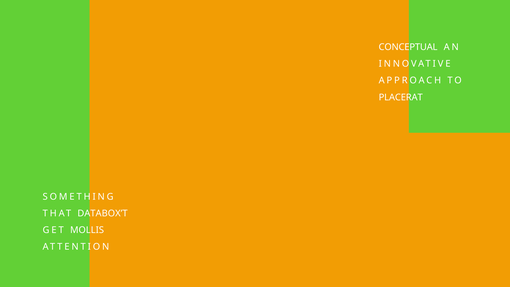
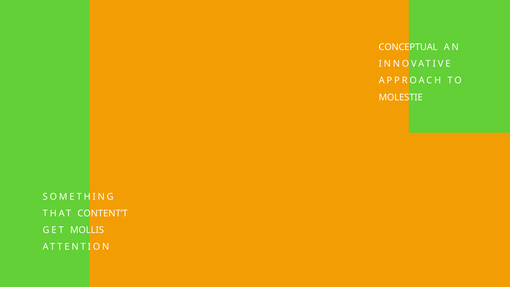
PLACERAT: PLACERAT -> MOLESTIE (401, 97)
DATABOX’T: DATABOX’T -> CONTENT’T (103, 213)
